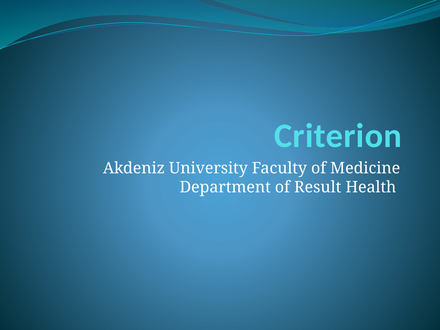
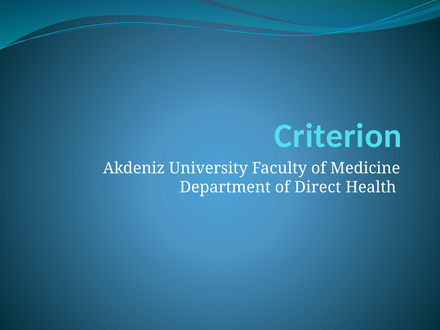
Result: Result -> Direct (318, 187)
